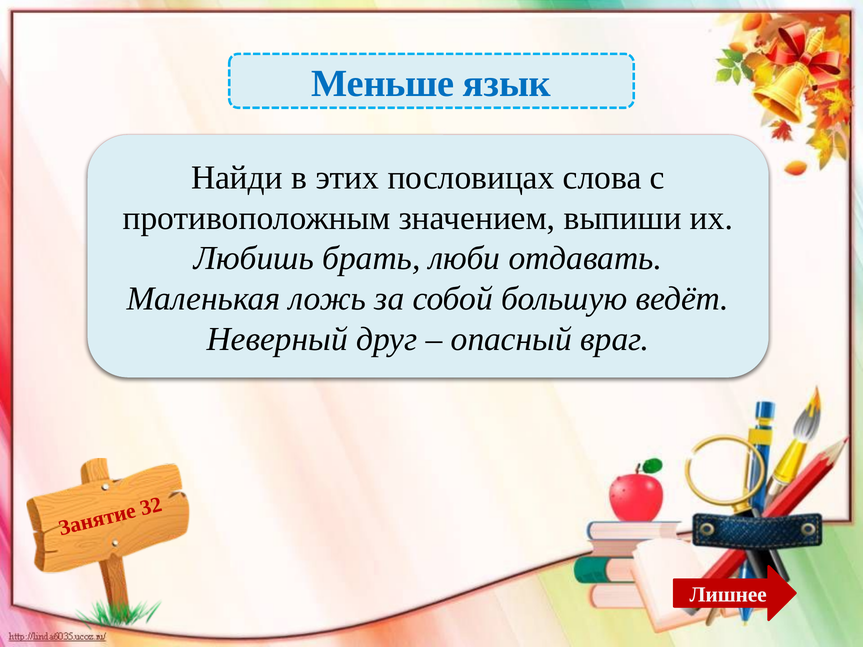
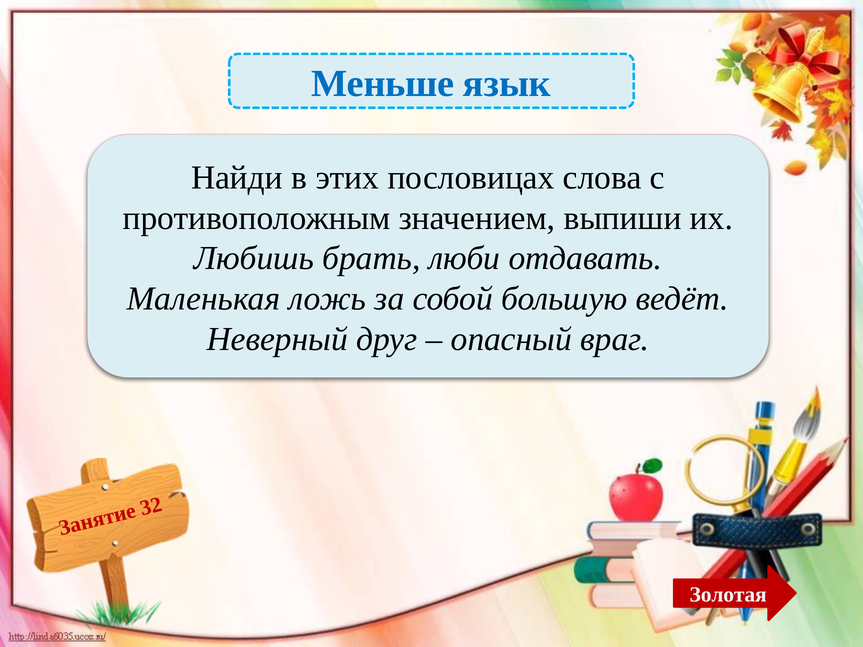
Лишнее: Лишнее -> Золотая (728, 595)
